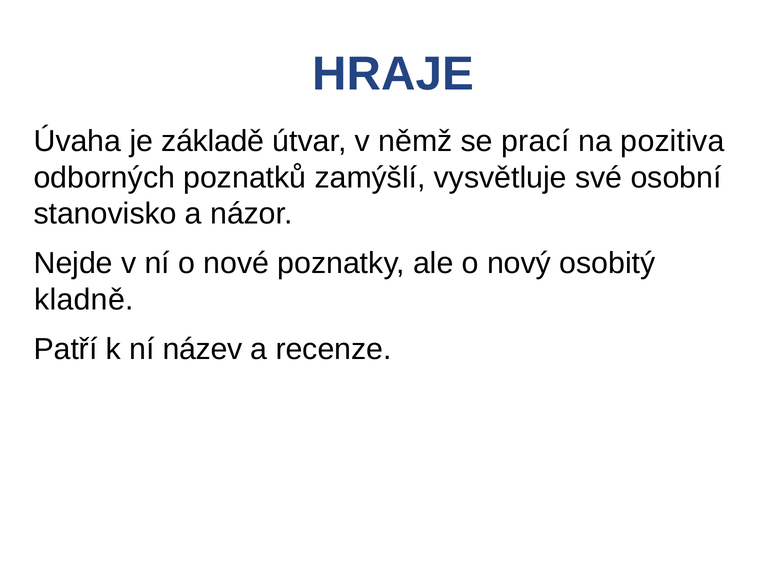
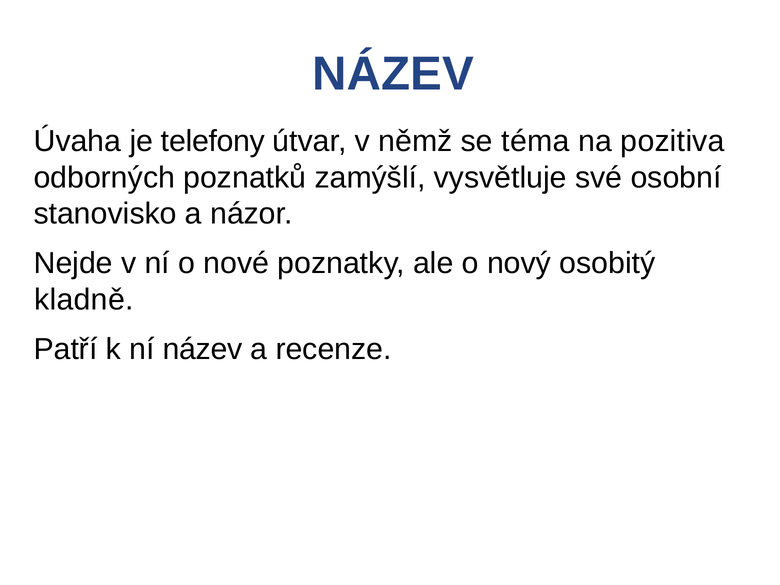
HRAJE: HRAJE -> NÁZEV (393, 74)
základě: základě -> telefony (213, 141)
prací: prací -> téma (535, 141)
